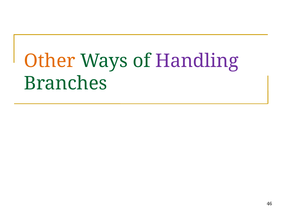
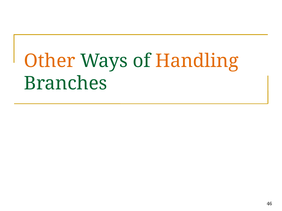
Handling colour: purple -> orange (197, 61)
